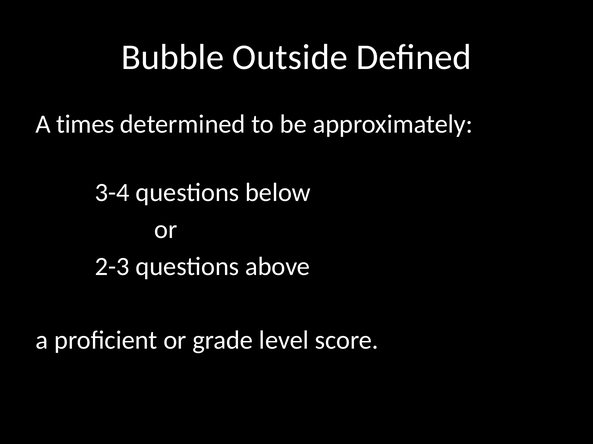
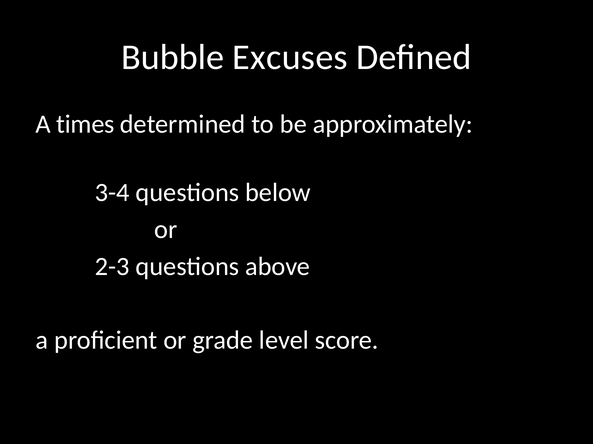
Outside: Outside -> Excuses (290, 57)
